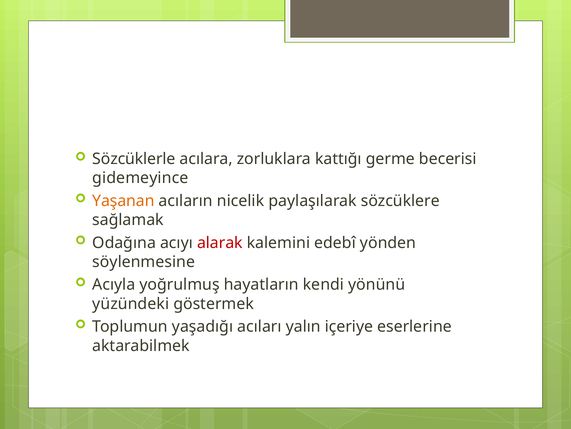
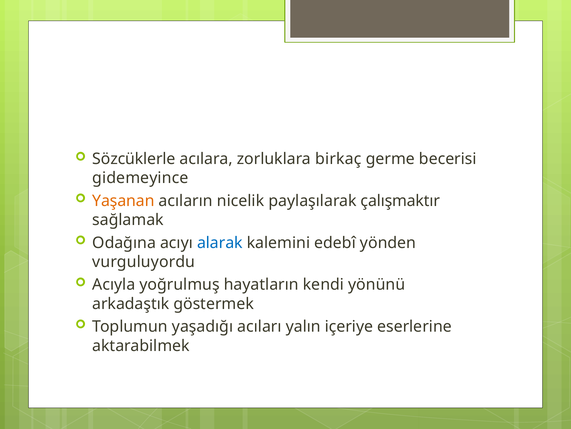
kattığı: kattığı -> birkaç (338, 159)
sözcüklere: sözcüklere -> çalışmaktır (400, 200)
alarak colour: red -> blue (220, 242)
söylenmesine: söylenmesine -> vurguluyordu (144, 261)
yüzündeki: yüzündeki -> arkadaştık (131, 303)
